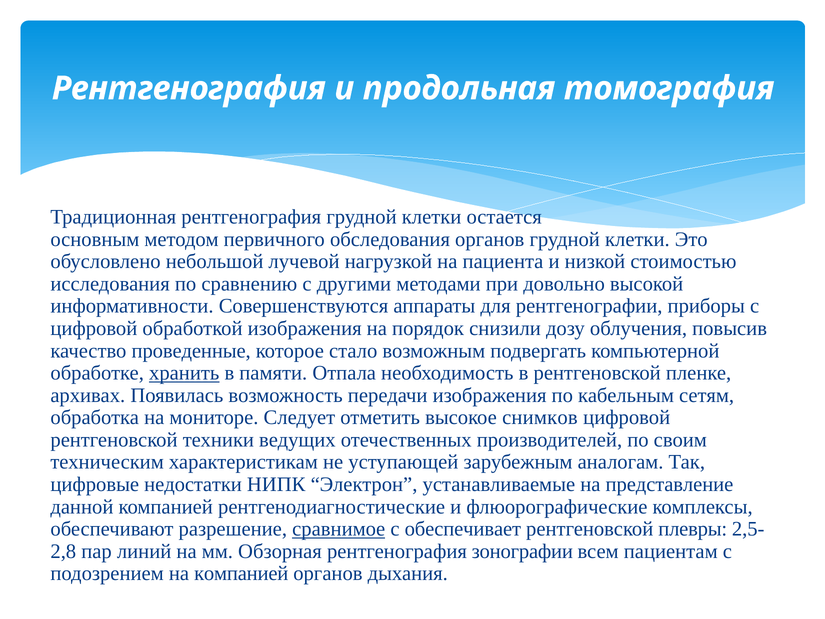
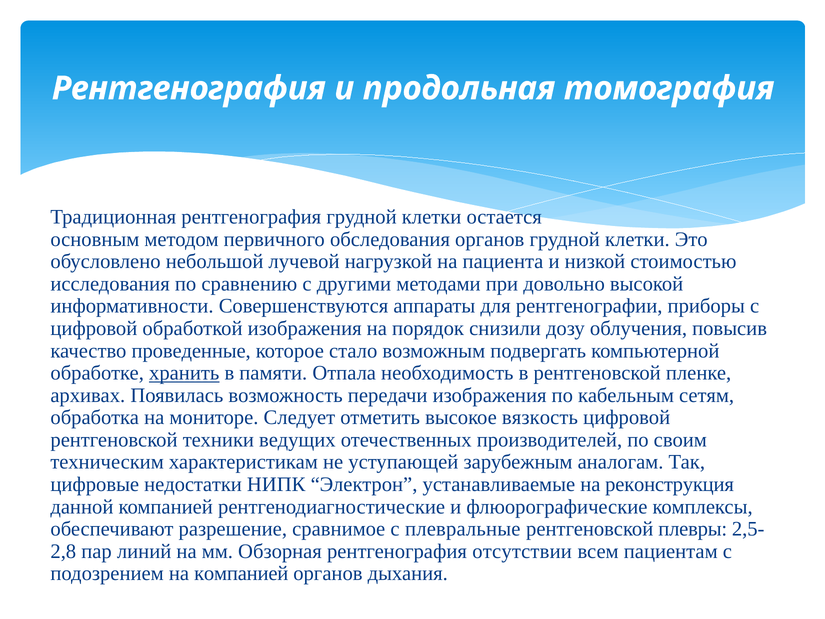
снимков: снимков -> вязкость (540, 417)
представление: представление -> реконструкция (670, 484)
сравнимое underline: present -> none (339, 529)
обеспечивает: обеспечивает -> плевральные (463, 529)
зонографии: зонографии -> отсутствии (522, 551)
